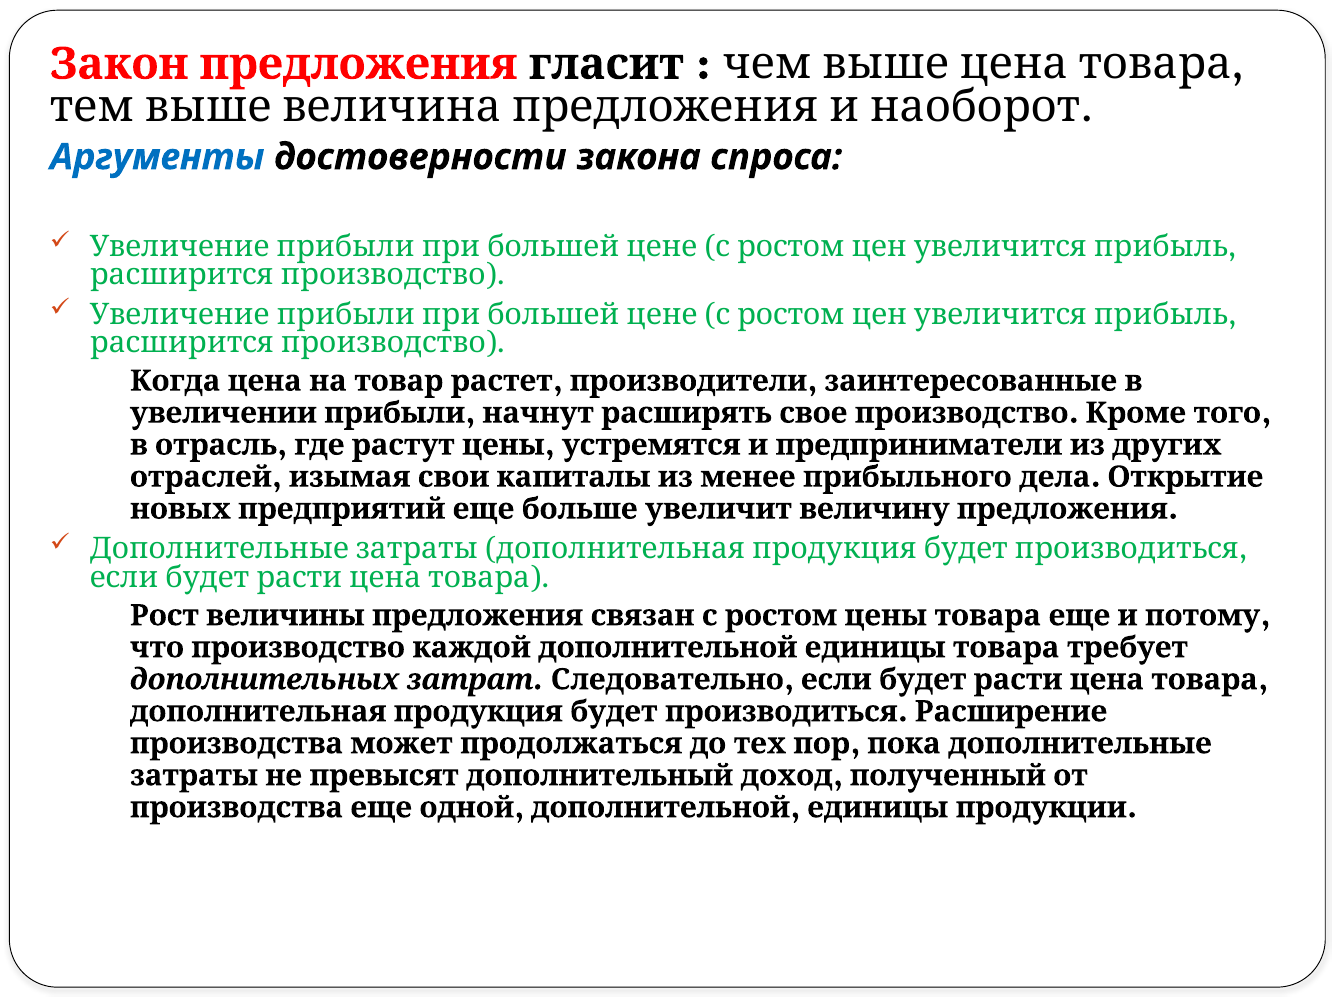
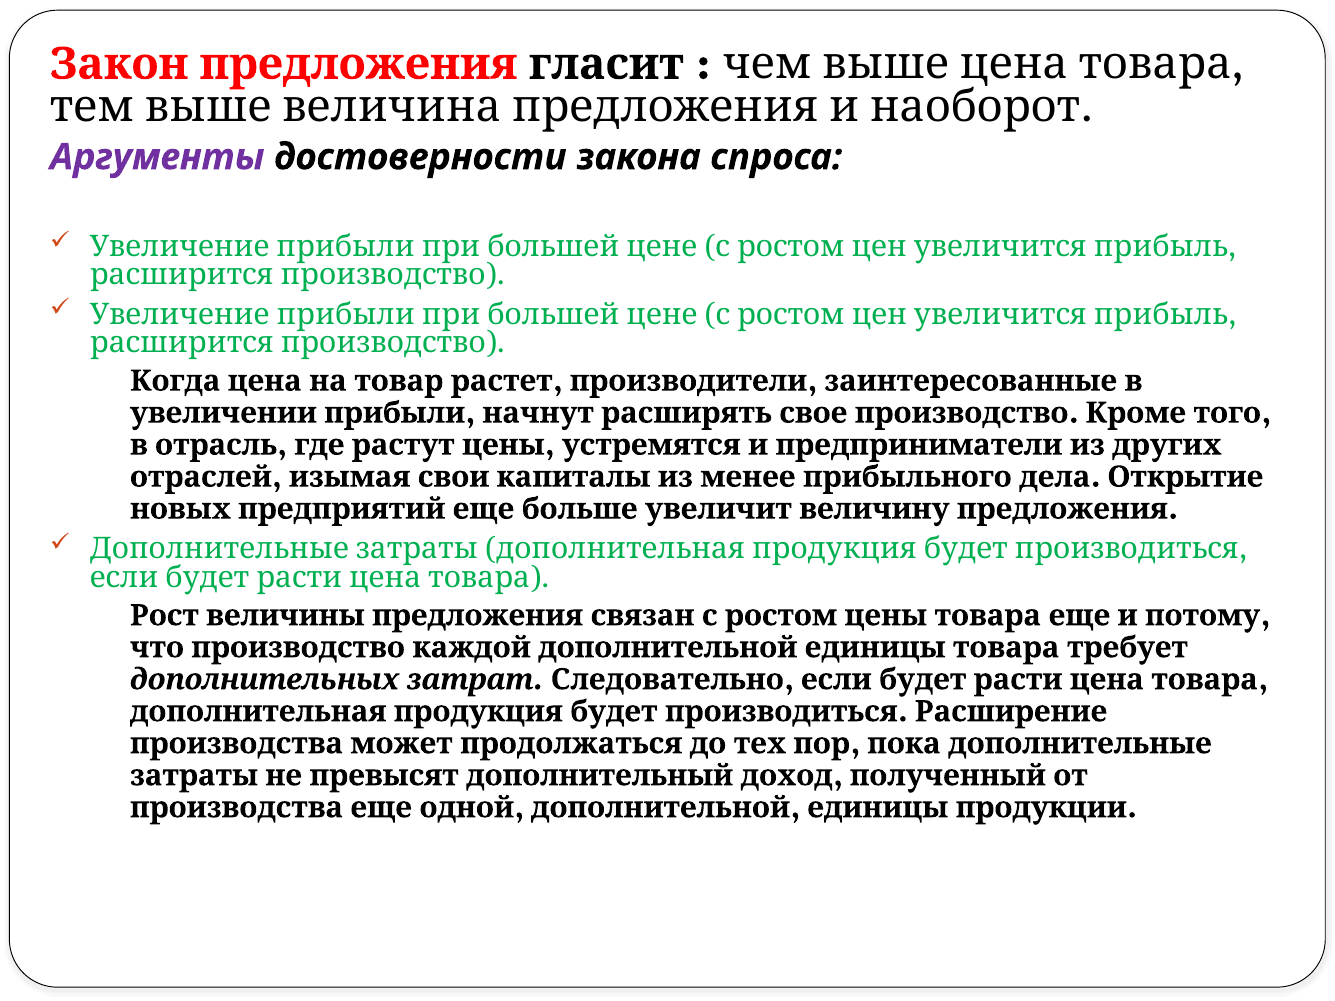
Аргументы colour: blue -> purple (157, 157)
